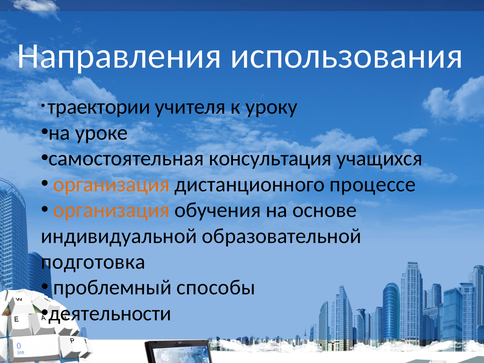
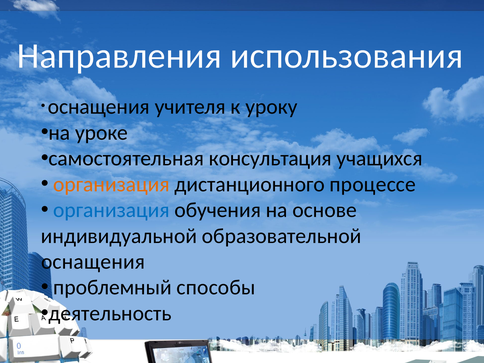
траектории: траектории -> оснащения (99, 107)
организация colour: orange -> blue (111, 210)
подготовка: подготовка -> оснащения (93, 262)
деятельности: деятельности -> деятельность (110, 313)
